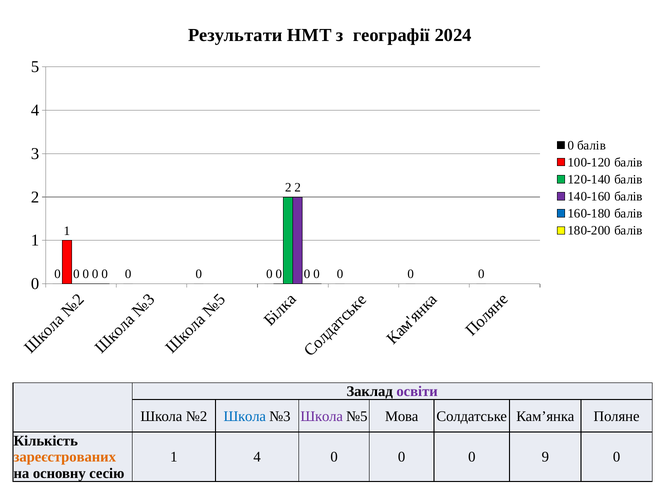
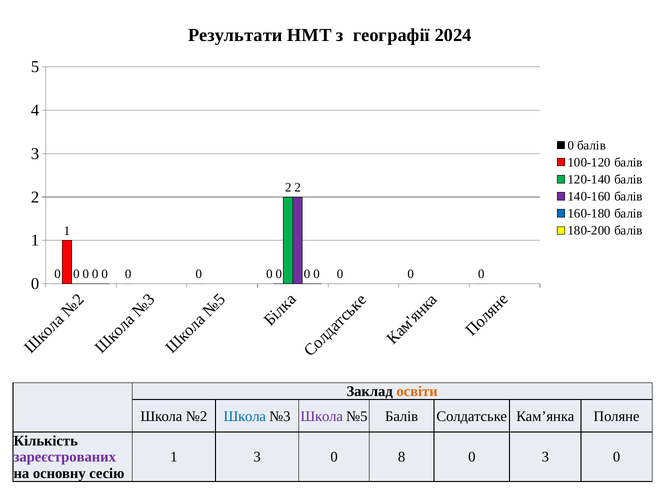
освіти colour: purple -> orange (417, 392)
№5 Мова: Мова -> Балів (402, 416)
зареєстрованих colour: orange -> purple (65, 457)
1 4: 4 -> 3 (257, 457)
0: 0 -> 8 (402, 457)
0 9: 9 -> 3 (545, 457)
